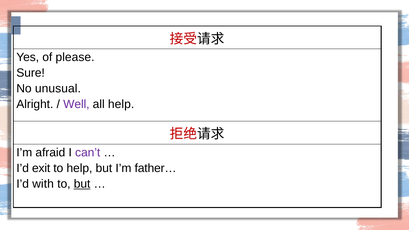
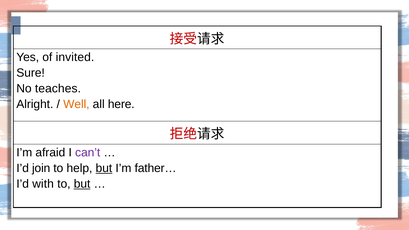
please: please -> invited (75, 57)
unusual: unusual -> teaches (58, 89)
Well colour: purple -> orange (76, 104)
all help: help -> here (121, 104)
exit: exit -> join (41, 168)
but underline: none -> present (104, 168)
